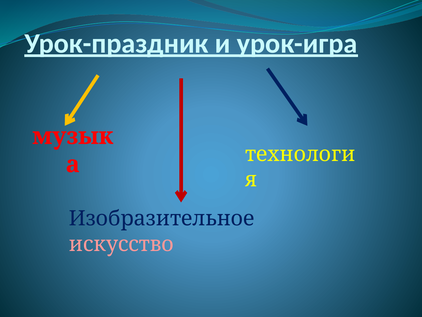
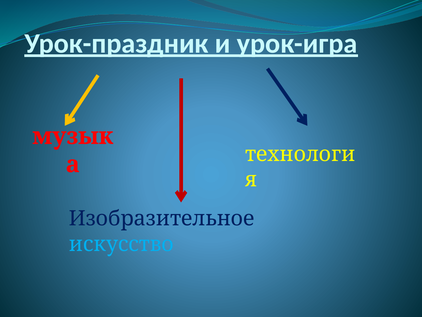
искусство colour: pink -> light blue (121, 244)
